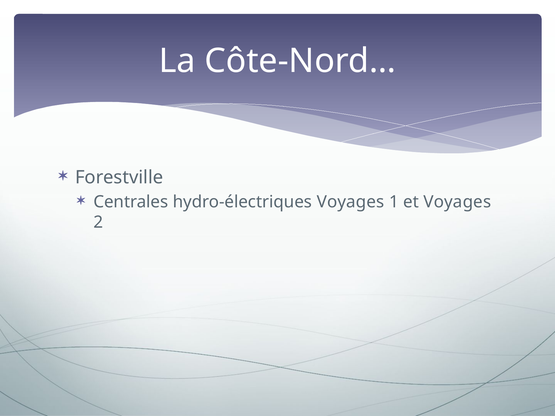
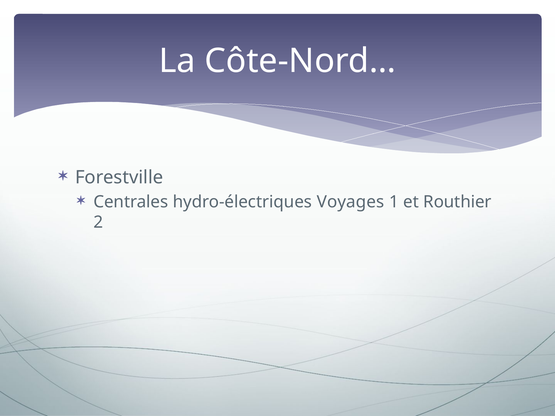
et Voyages: Voyages -> Routhier (457, 202)
